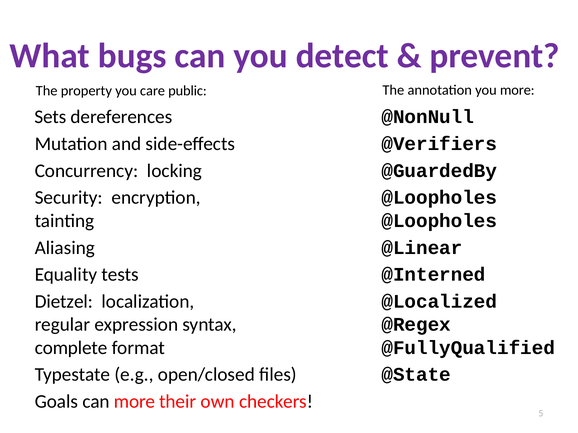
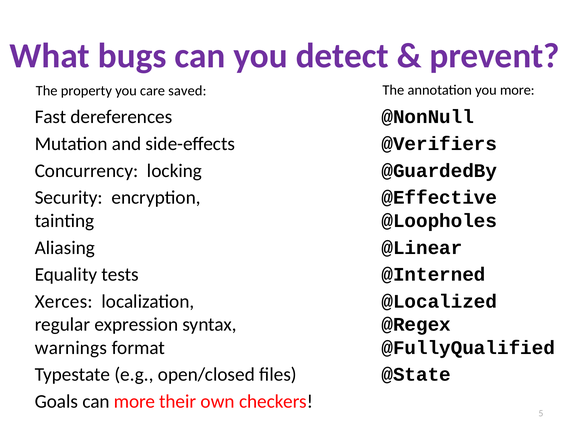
public: public -> saved (187, 91)
Sets: Sets -> Fast (50, 117)
encryption @Loopholes: @Loopholes -> @Effective (439, 198)
Dietzel: Dietzel -> Xerces (64, 302)
complete: complete -> warnings (71, 348)
